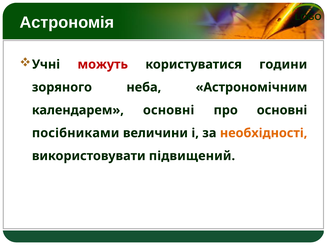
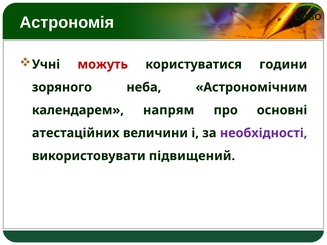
календарем основні: основні -> напрям (169, 110)
посібниками: посібниками -> атестаційних (76, 133)
необхідності colour: orange -> purple (264, 133)
